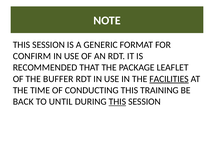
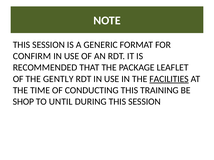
BUFFER: BUFFER -> GENTLY (58, 79)
BACK: BACK -> SHOP (23, 102)
THIS underline: present -> none (117, 102)
